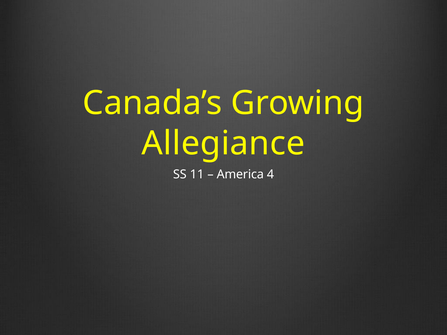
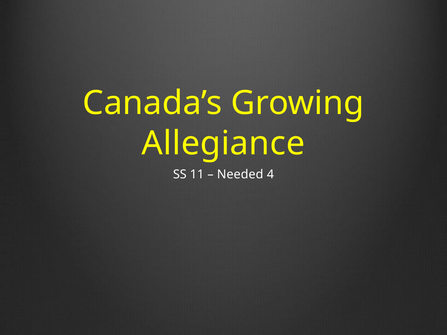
America: America -> Needed (240, 174)
